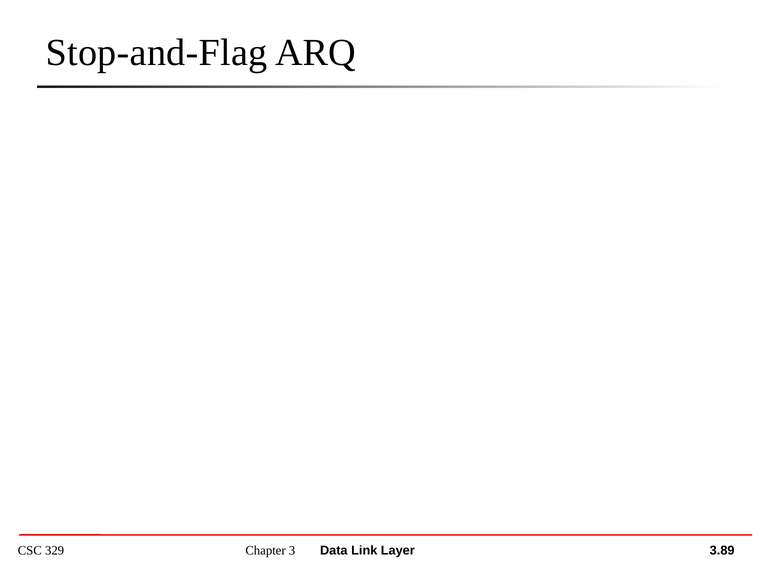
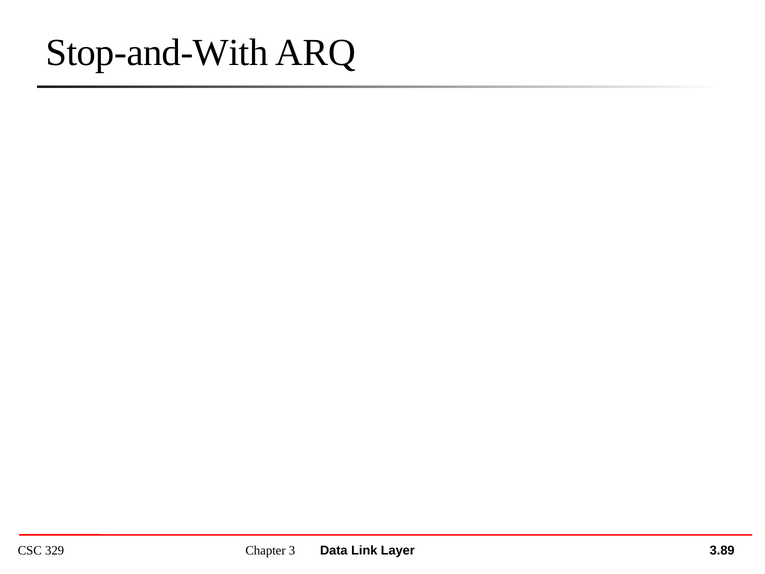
Stop-and-Flag: Stop-and-Flag -> Stop-and-With (157, 52)
